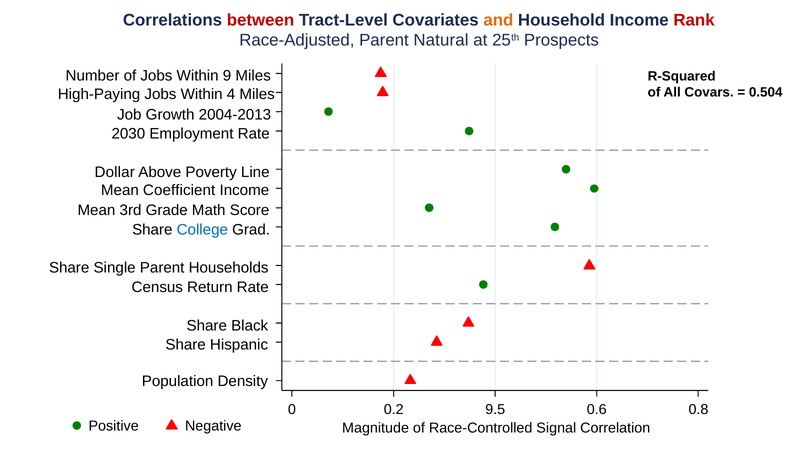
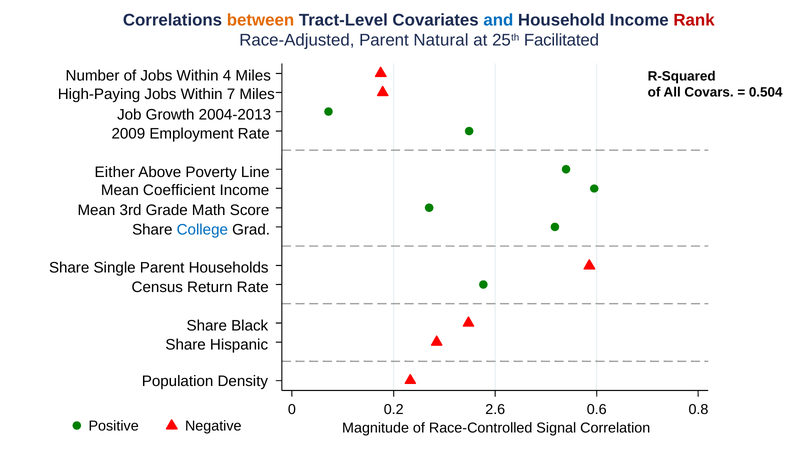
between colour: red -> orange (261, 20)
and colour: orange -> blue (498, 20)
Prospects: Prospects -> Facilitated (561, 40)
9: 9 -> 4 (227, 76)
4: 4 -> 7 (231, 94)
2030: 2030 -> 2009 (128, 133)
Dollar: Dollar -> Either (115, 172)
9.5: 9.5 -> 2.6 (495, 409)
